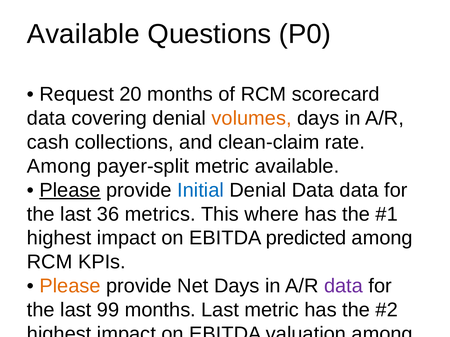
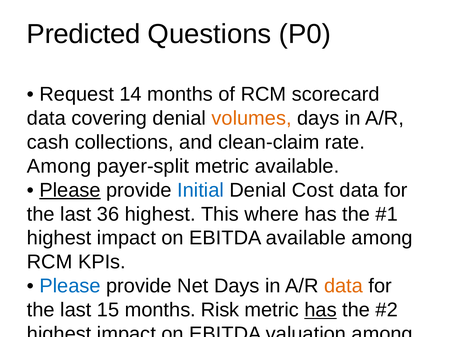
Available: Available -> Predicted (84, 34)
20: 20 -> 14 (131, 94)
Denial Data: Data -> Cost (313, 190)
36 metrics: metrics -> highest (160, 214)
EBITDA predicted: predicted -> available (306, 238)
Please colour: orange -> blue (70, 286)
data colour: purple -> orange (344, 286)
99: 99 -> 15 (108, 310)
months Last: Last -> Risk (220, 310)
has underline: none -> present (321, 310)
